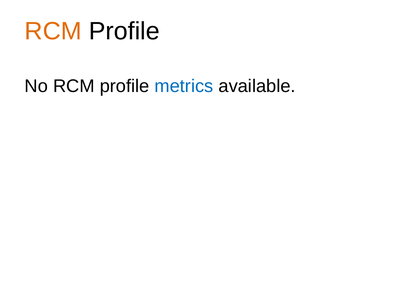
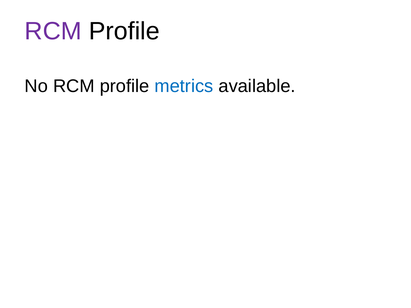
RCM colour: orange -> purple (53, 31)
